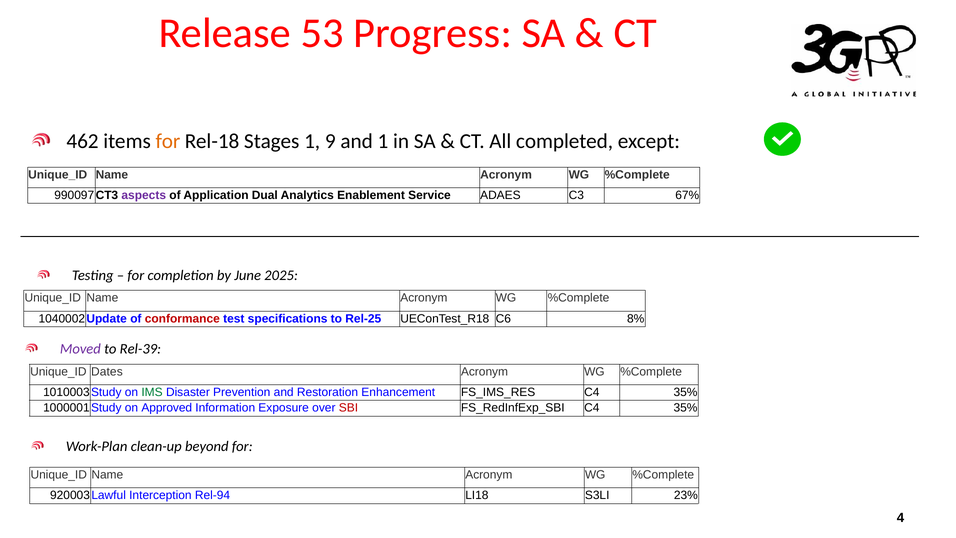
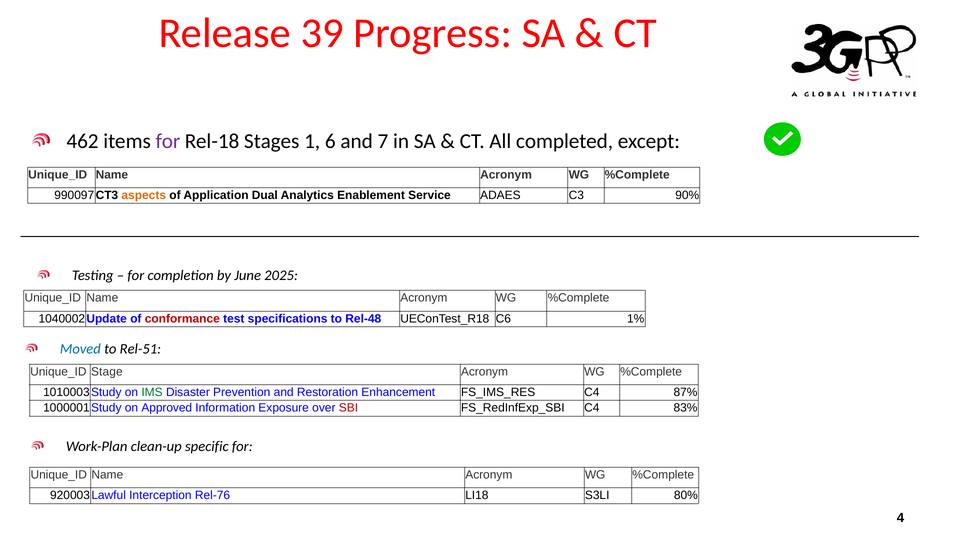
53: 53 -> 39 (322, 33)
for colour: orange -> purple (168, 141)
9: 9 -> 6 (330, 141)
and 1: 1 -> 7 (383, 141)
aspects colour: purple -> orange (144, 195)
67%: 67% -> 90% (687, 195)
Rel-25: Rel-25 -> Rel-48 (363, 319)
8%: 8% -> 1% (636, 319)
Moved colour: purple -> blue (80, 349)
Rel-39: Rel-39 -> Rel-51 (140, 349)
Dates: Dates -> Stage (107, 371)
35%: 35% -> 87% (686, 392)
35%: 35% -> 83% (686, 408)
beyond: beyond -> specific (207, 446)
Rel-94: Rel-94 -> Rel-76 (213, 495)
23%: 23% -> 80% (686, 495)
